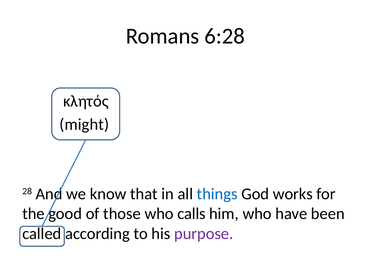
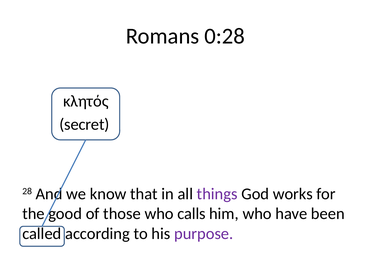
6:28: 6:28 -> 0:28 (225, 36)
might: might -> secret (84, 124)
things colour: blue -> purple (217, 193)
